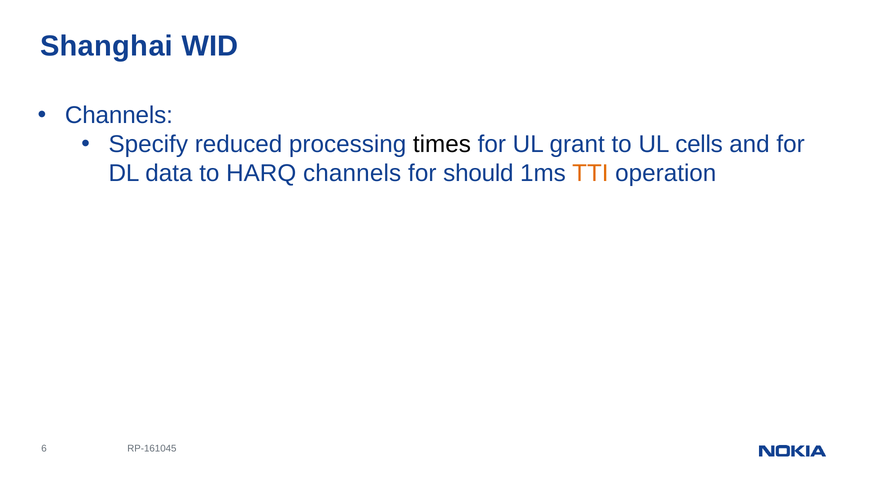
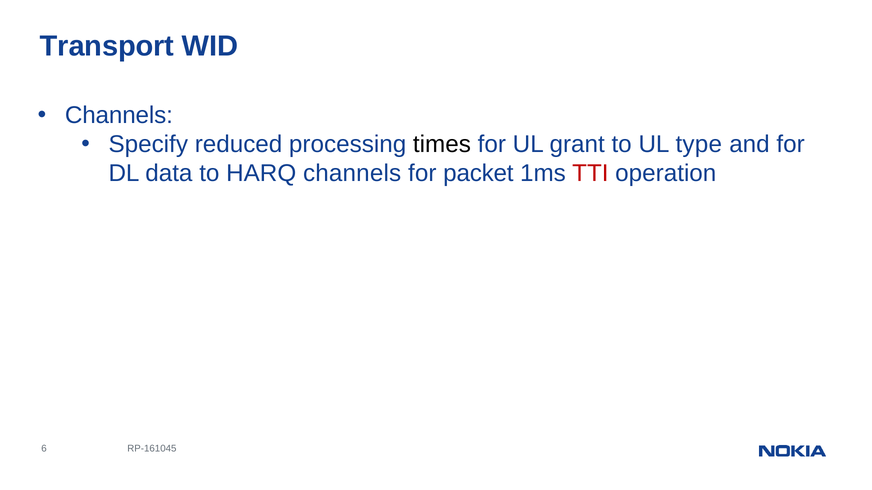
Shanghai: Shanghai -> Transport (107, 46)
cells: cells -> type (699, 145)
should: should -> packet (478, 174)
TTI colour: orange -> red (590, 174)
